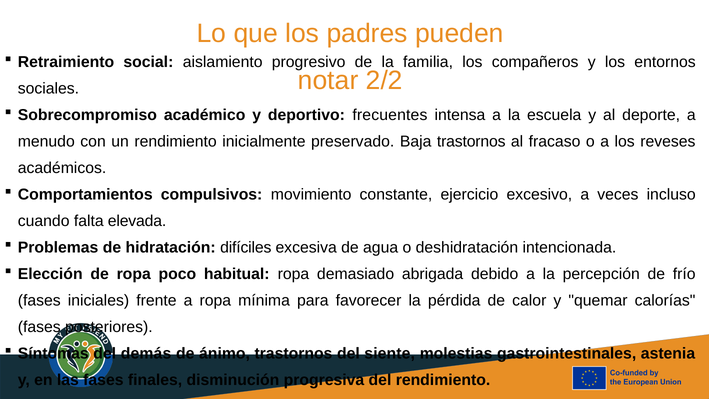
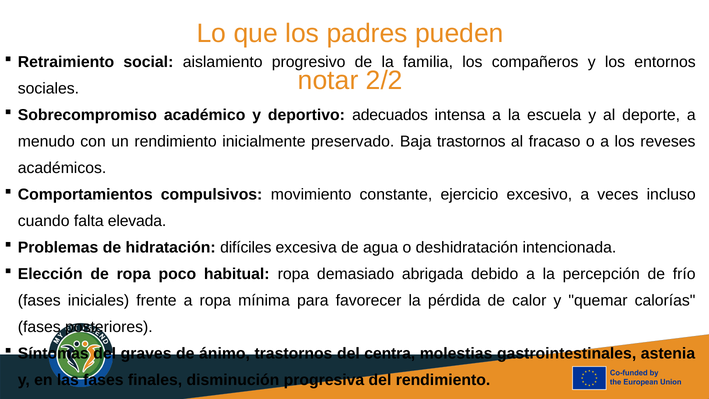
frecuentes: frecuentes -> adecuados (390, 115)
demás: demás -> graves (146, 353)
siente: siente -> centra (390, 353)
